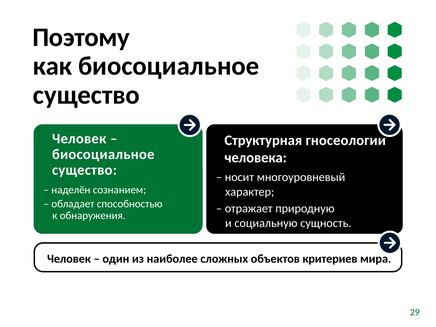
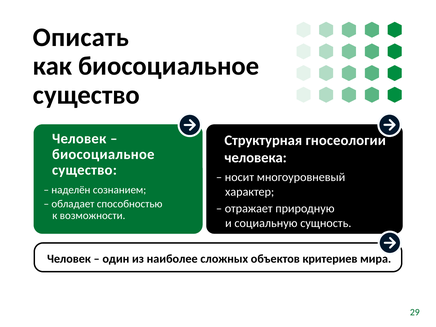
Поэтому: Поэтому -> Описать (81, 37)
обнаружения: обнаружения -> возможности (93, 216)
